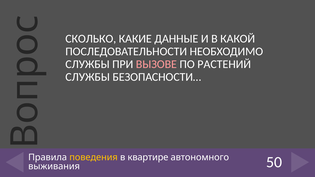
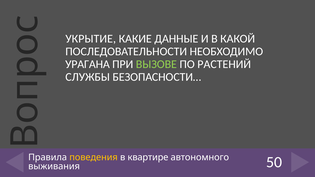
СКОЛЬКО: СКОЛЬКО -> УКРЫТИЕ (91, 39)
СЛУЖБЫ: СЛУЖБЫ -> УРАГАНА (88, 64)
ВЫЗОВЕ colour: pink -> light green (156, 64)
